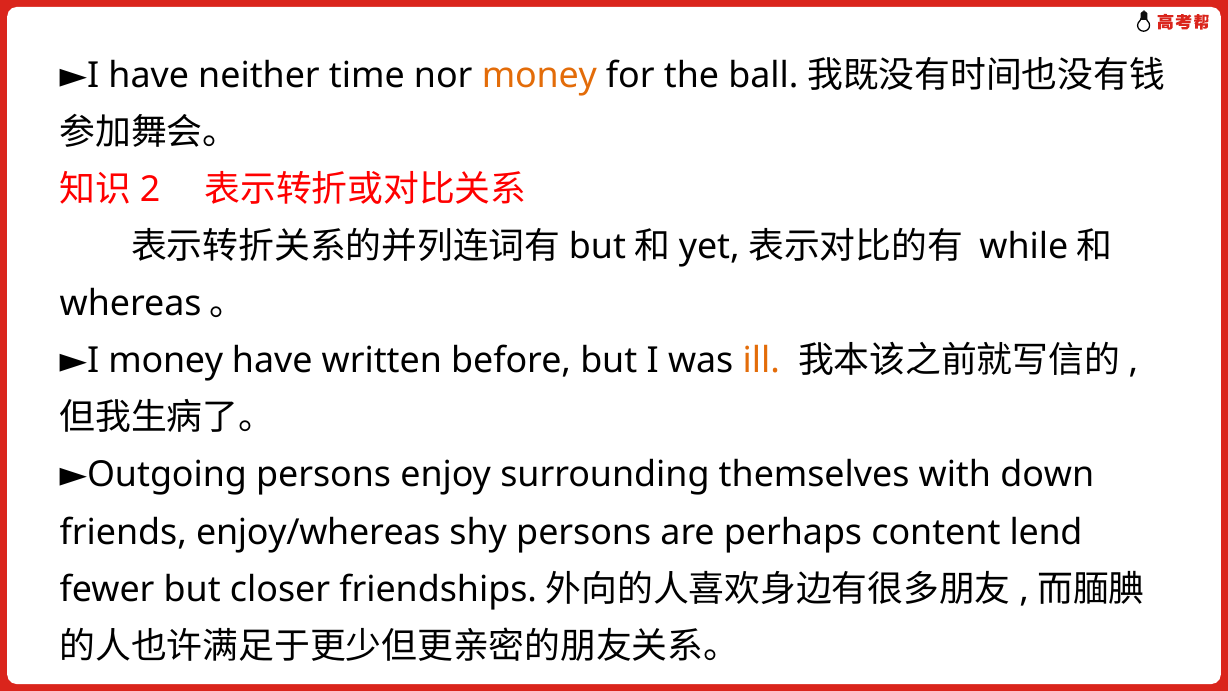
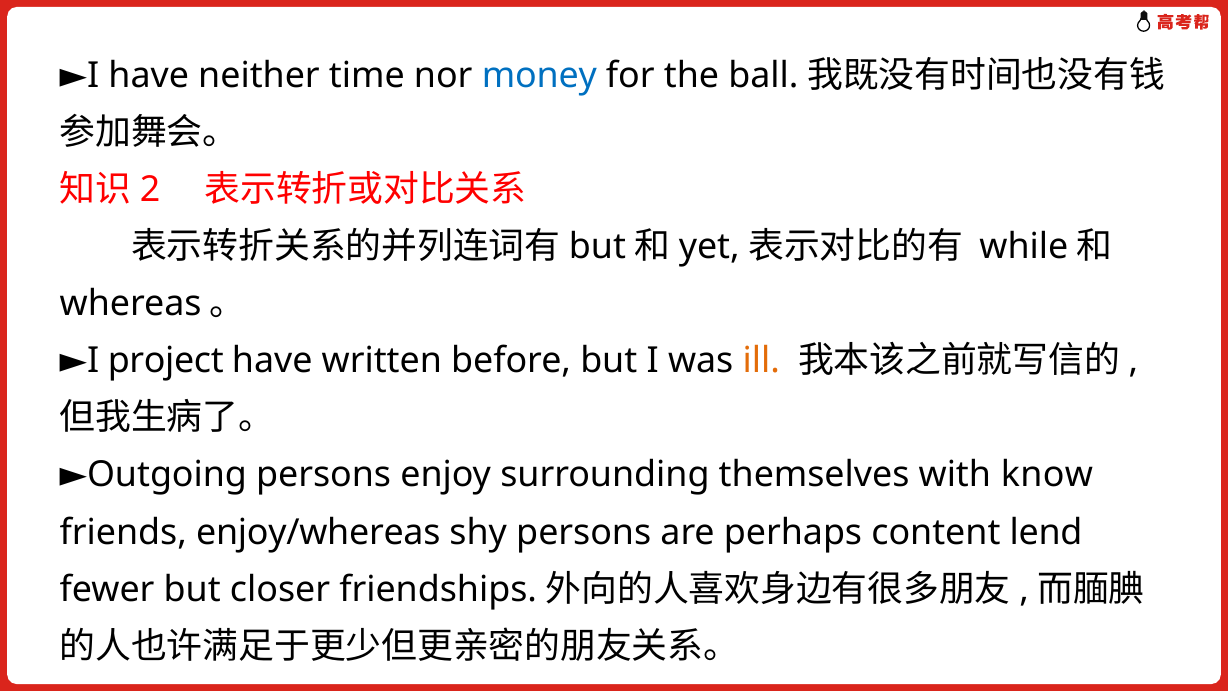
money colour: orange -> blue (539, 76)
I money: money -> project (166, 361)
down: down -> know (1047, 475)
